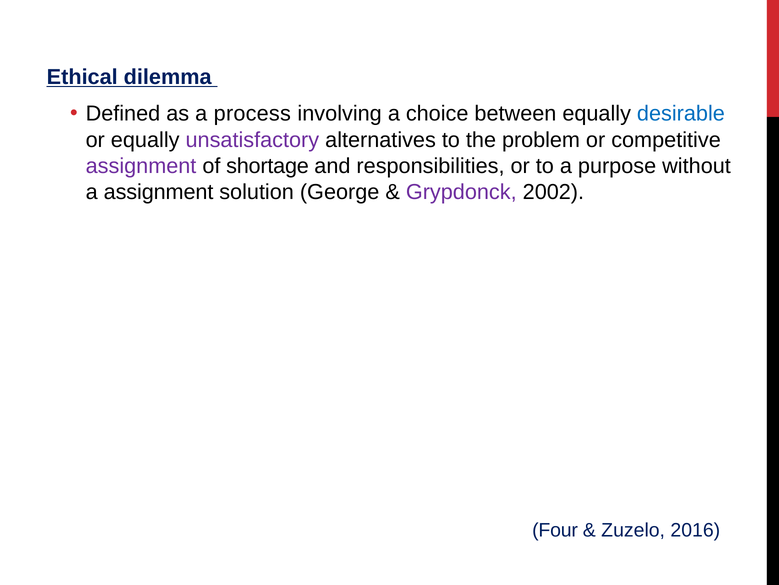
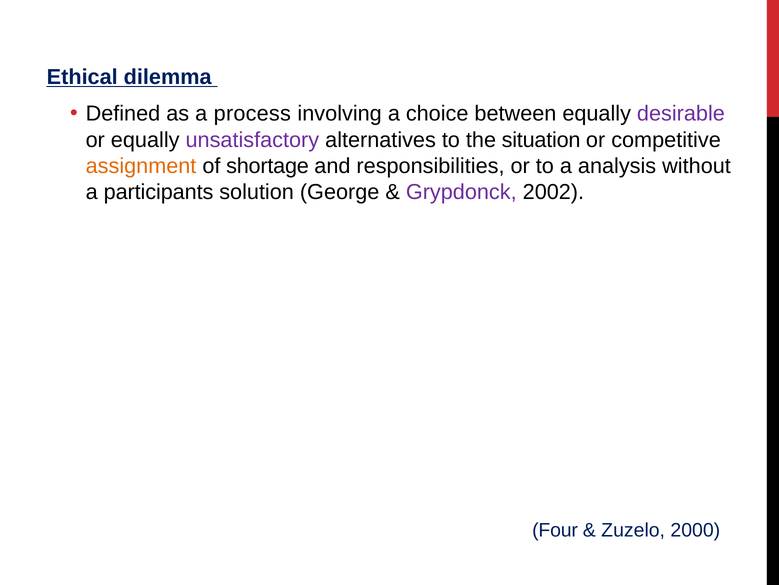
desirable colour: blue -> purple (681, 114)
problem: problem -> situation (541, 140)
assignment colour: purple -> orange (141, 166)
purpose: purpose -> analysis (617, 166)
a assignment: assignment -> participants (159, 192)
2016: 2016 -> 2000 (695, 530)
